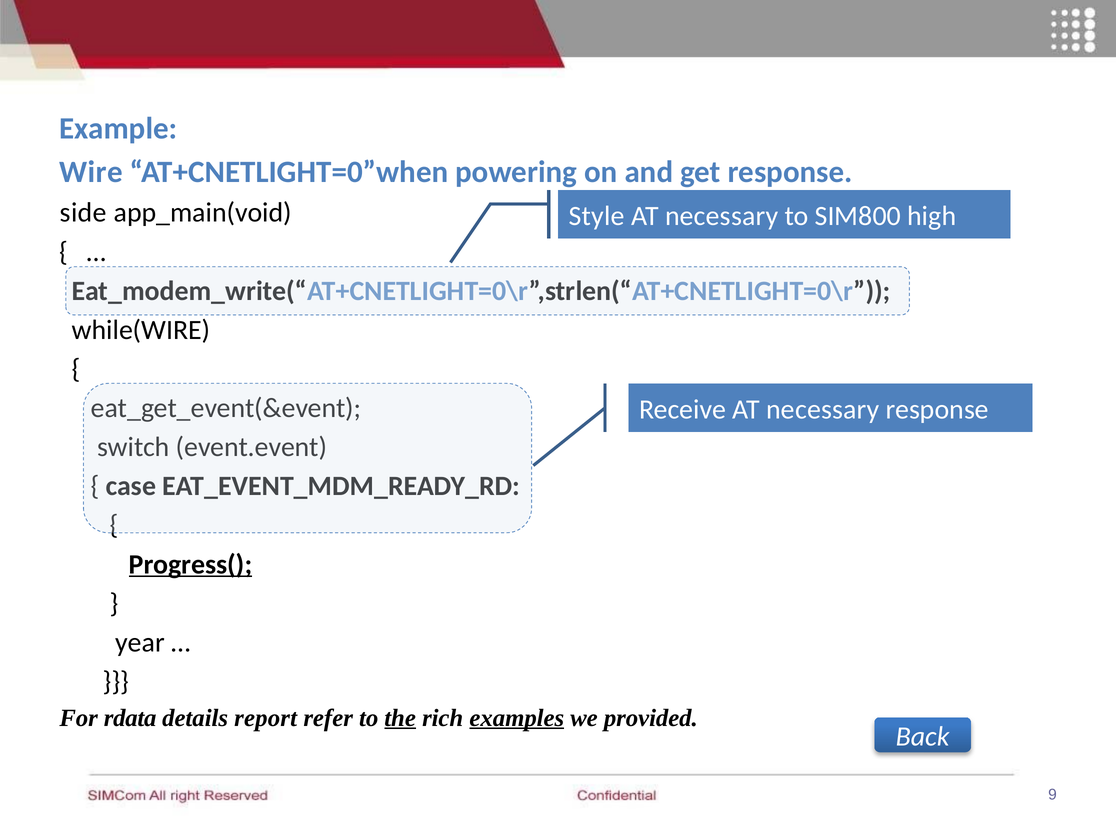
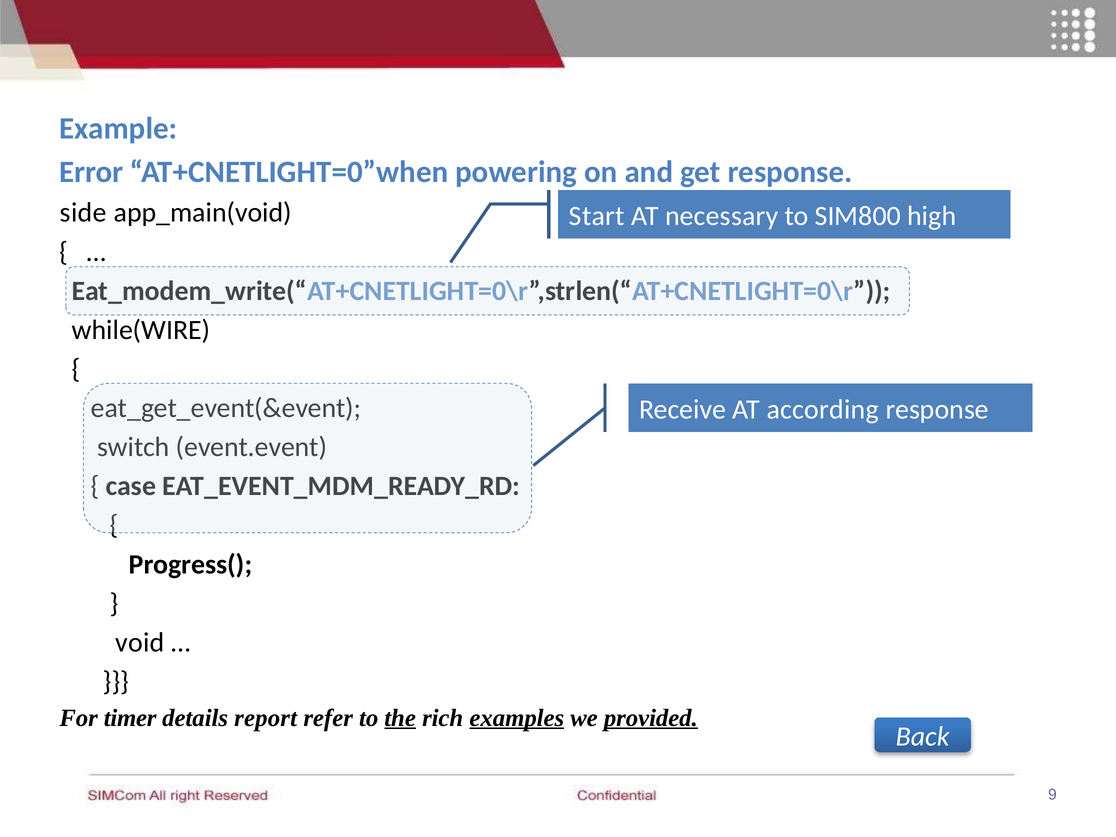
Wire: Wire -> Error (91, 172)
Style: Style -> Start (597, 216)
Receive AT necessary: necessary -> according (823, 410)
Progress( underline: present -> none (190, 564)
year: year -> void (140, 642)
rdata: rdata -> timer (130, 718)
provided underline: none -> present (651, 718)
